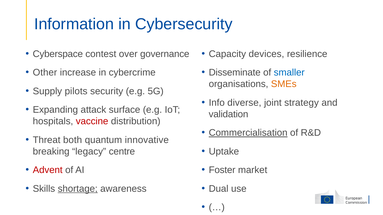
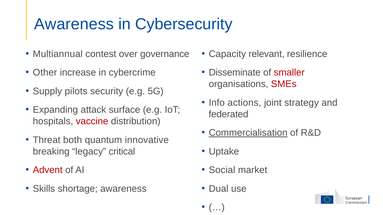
Information: Information -> Awareness (74, 24)
Cyberspace: Cyberspace -> Multiannual (58, 54)
devices: devices -> relevant (267, 54)
smaller colour: blue -> red (289, 73)
SMEs colour: orange -> red (284, 84)
diverse: diverse -> actions (244, 103)
validation: validation -> federated (228, 114)
centre: centre -> critical (122, 152)
Foster: Foster -> Social (222, 170)
shortage underline: present -> none (78, 189)
